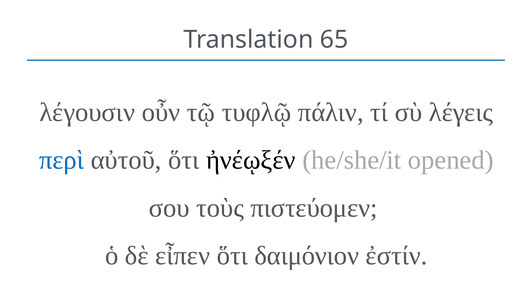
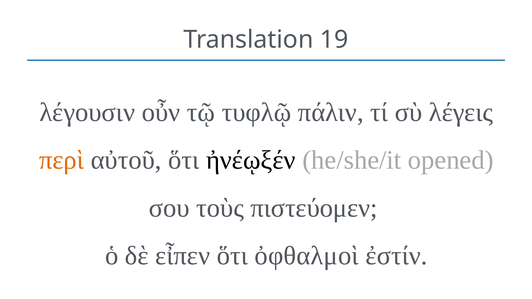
65: 65 -> 19 (334, 40)
περὶ colour: blue -> orange (62, 160)
δαιμόνιον: δαιμόνιον -> ὀφθαλμοὶ (307, 256)
